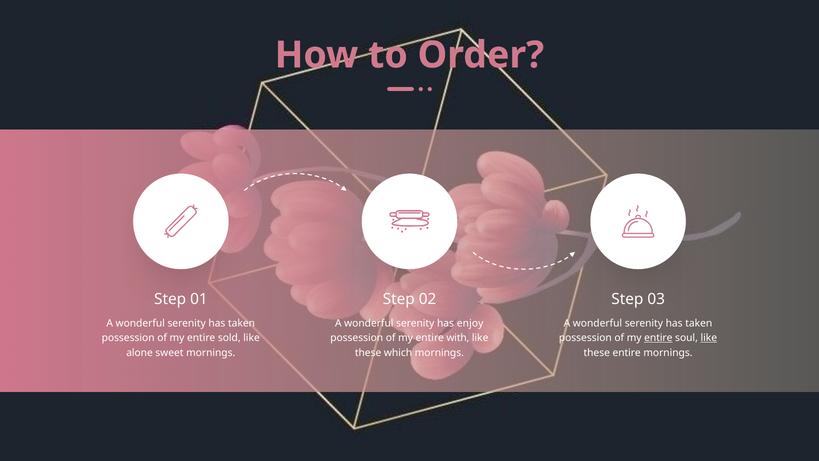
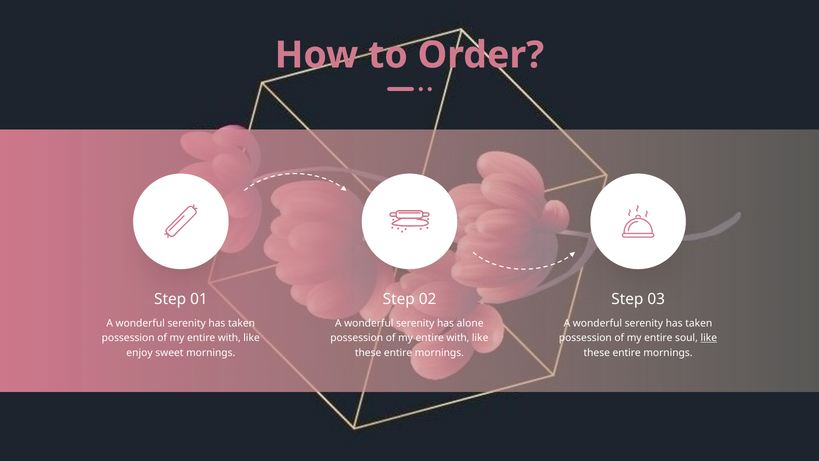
enjoy: enjoy -> alone (470, 323)
sold: sold -> with (229, 338)
entire underline: present -> none (658, 338)
alone: alone -> enjoy (139, 352)
which: which -> entire (398, 352)
